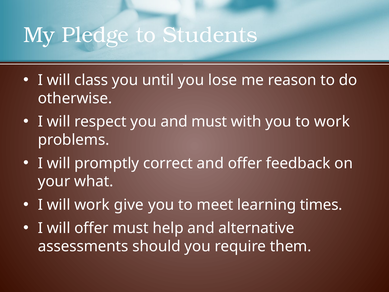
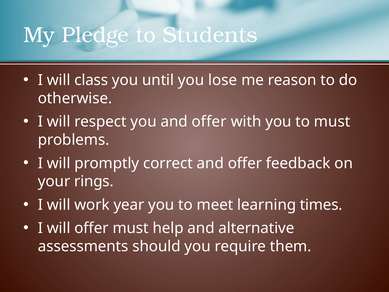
you and must: must -> offer (209, 122)
to work: work -> must (332, 122)
what: what -> rings (94, 181)
give: give -> year (129, 205)
